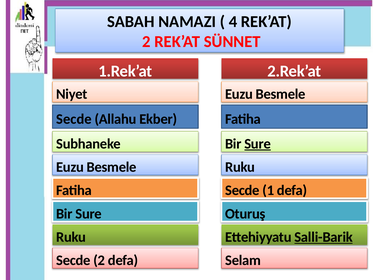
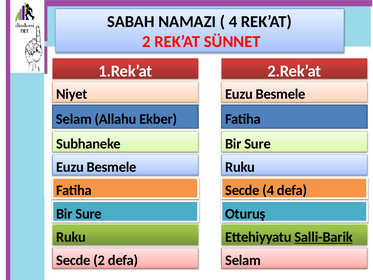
Secde: Secde -> Selam (74, 119)
Sure underline: present -> none (258, 144)
Secde 1: 1 -> 4 (268, 190)
